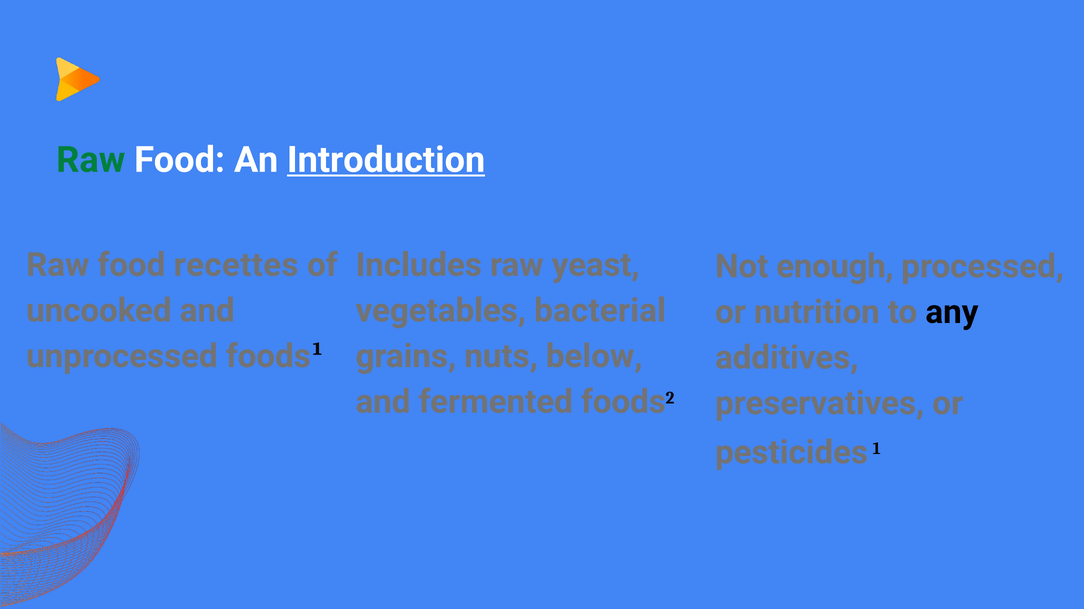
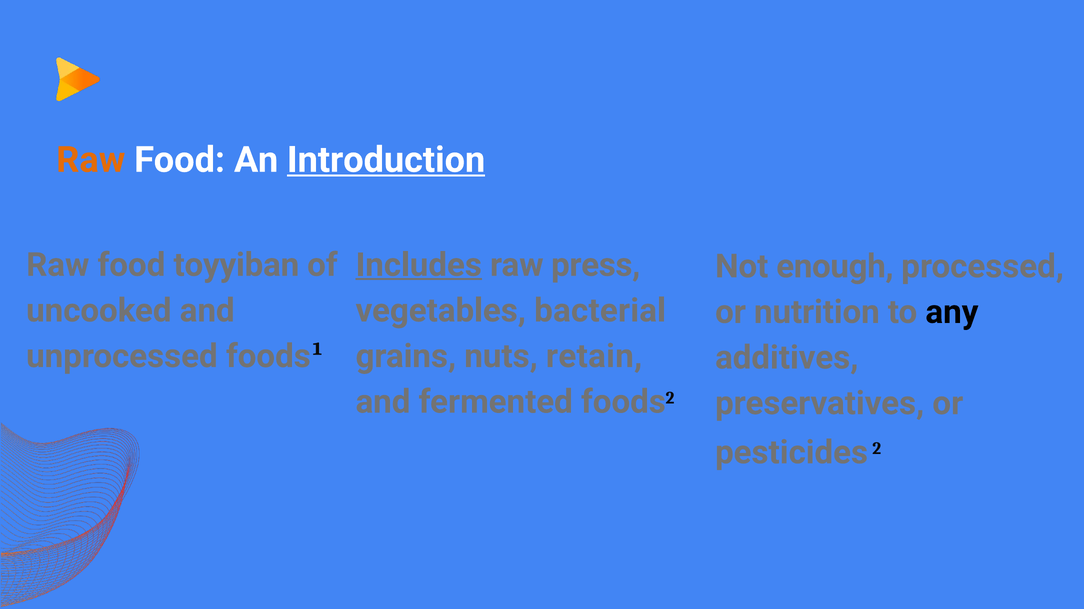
Raw colour: green -> orange (91, 160)
recettes: recettes -> toyyiban (236, 265)
Includes underline: none -> present (419, 265)
yeast: yeast -> press (596, 265)
below: below -> retain (594, 357)
1: 1 -> 2 (877, 449)
